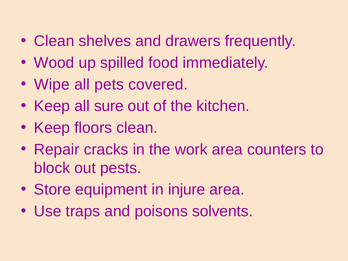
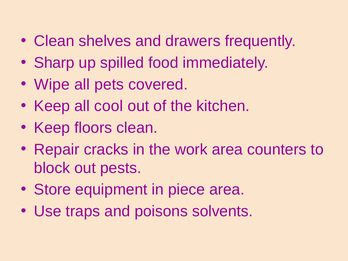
Wood: Wood -> Sharp (54, 63)
sure: sure -> cool (109, 106)
injure: injure -> piece (187, 190)
